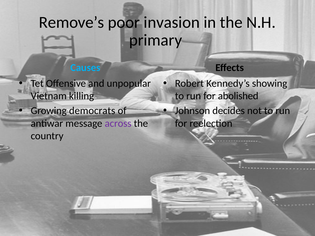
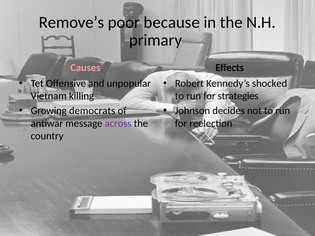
invasion: invasion -> because (172, 22)
Causes colour: light blue -> pink (85, 68)
showing: showing -> shocked (270, 84)
abolished: abolished -> strategies (238, 96)
